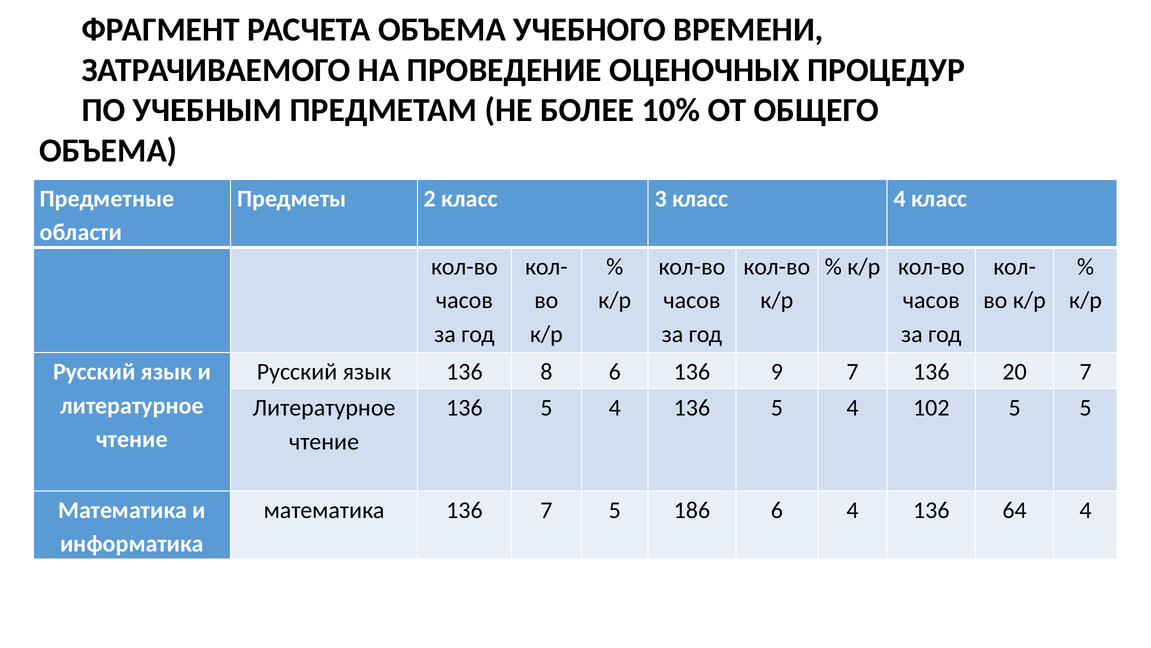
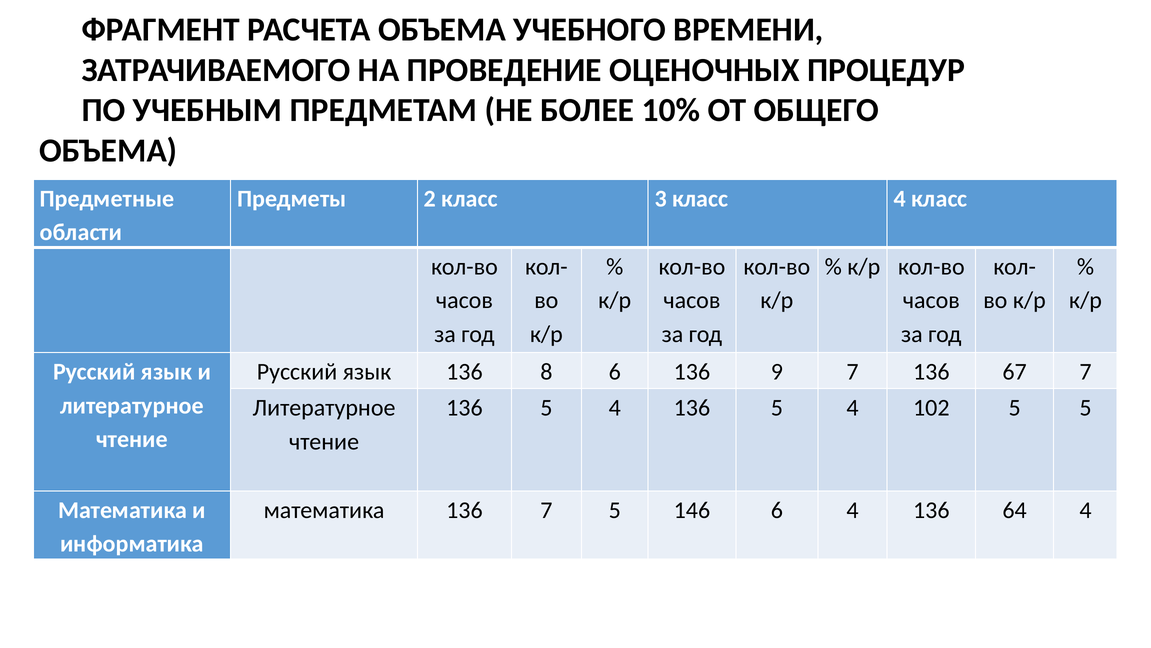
20: 20 -> 67 (1015, 372)
186: 186 -> 146 (692, 510)
